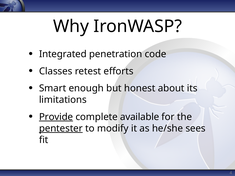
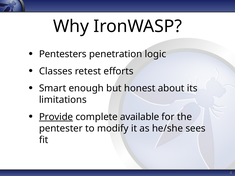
Integrated: Integrated -> Pentesters (63, 54)
code: code -> logic (156, 54)
pentester underline: present -> none (61, 129)
